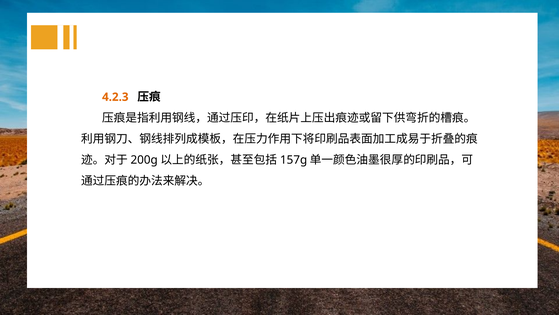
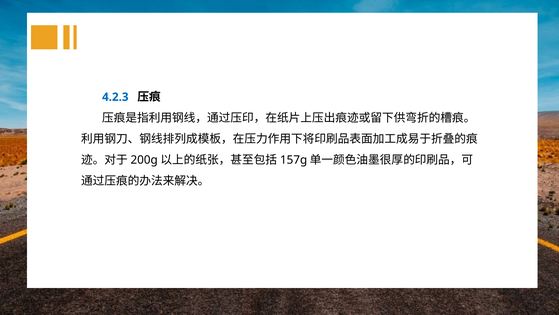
4.2.3 colour: orange -> blue (115, 97)
